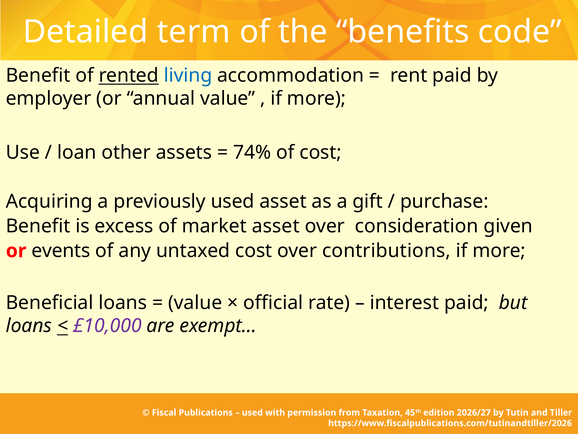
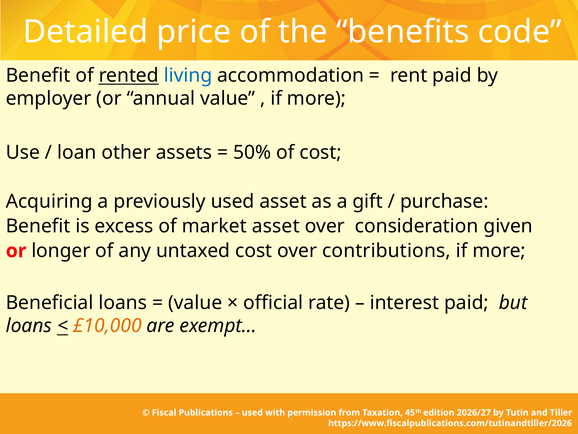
term: term -> price (194, 32)
74%: 74% -> 50% (252, 152)
events: events -> longer (61, 251)
£10,000 colour: purple -> orange (107, 326)
